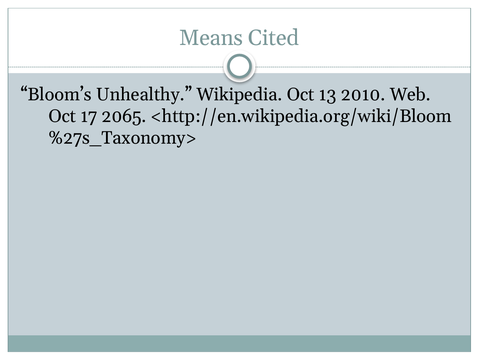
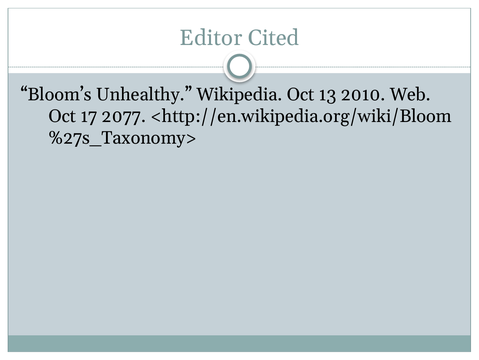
Means: Means -> Editor (211, 38)
2065: 2065 -> 2077 (124, 116)
